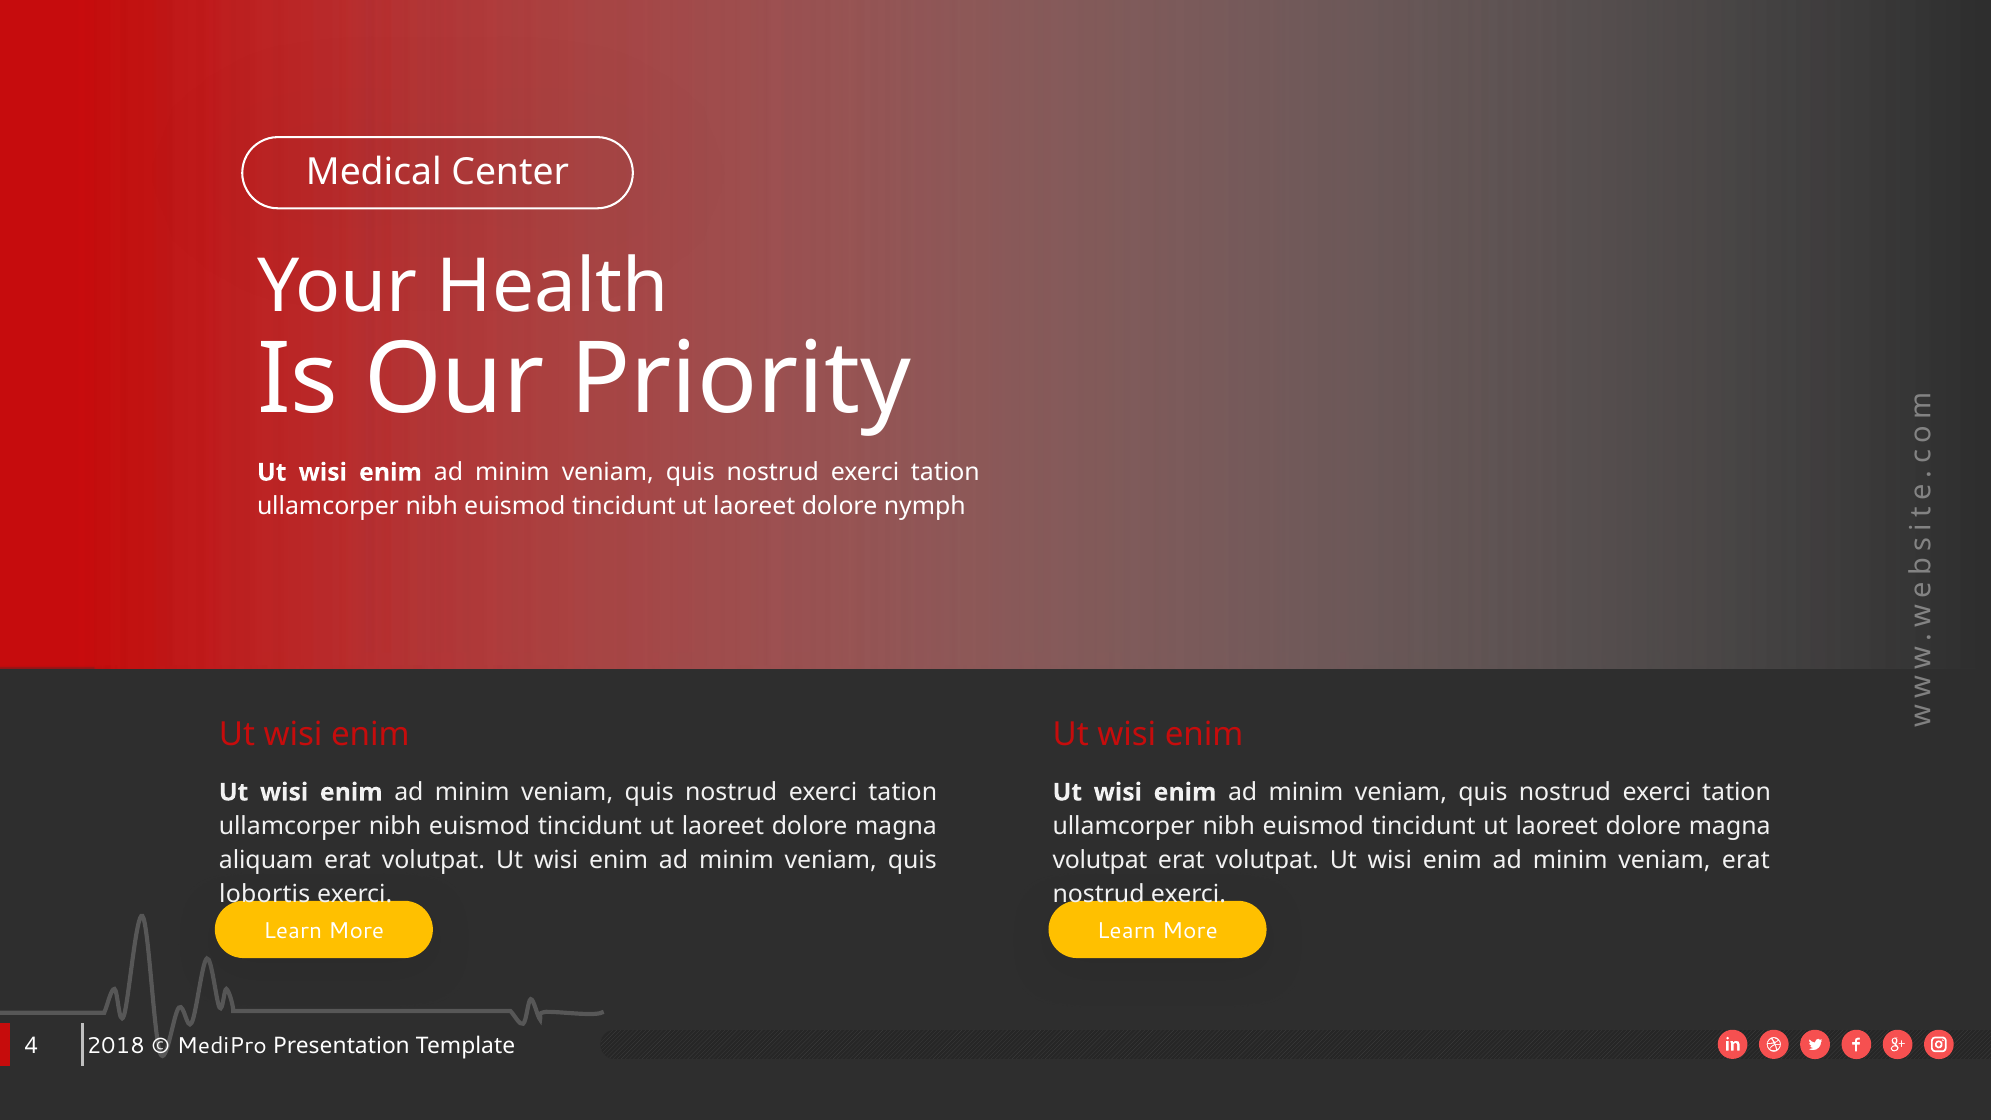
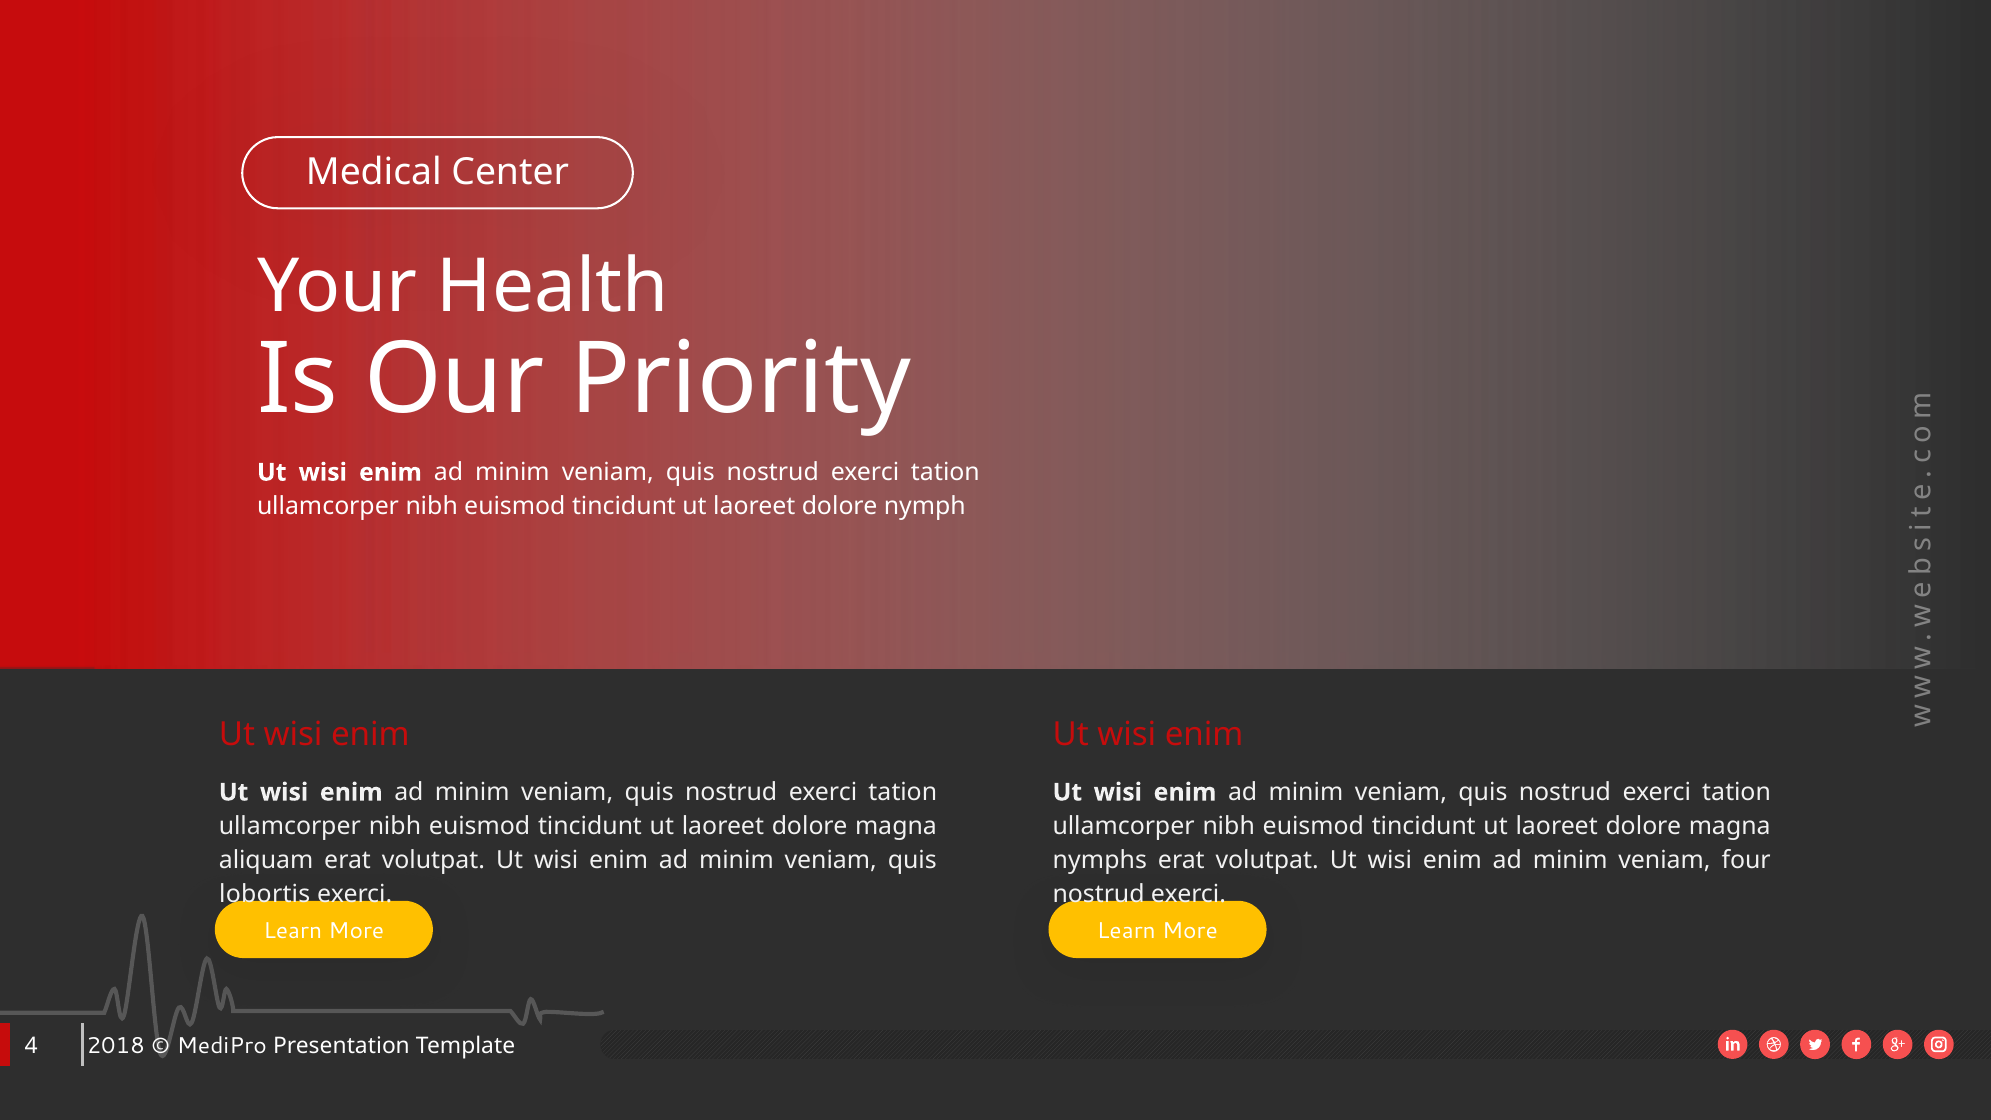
volutpat: volutpat -> nymphs (1100, 860)
veniam erat: erat -> four (1746, 860)
